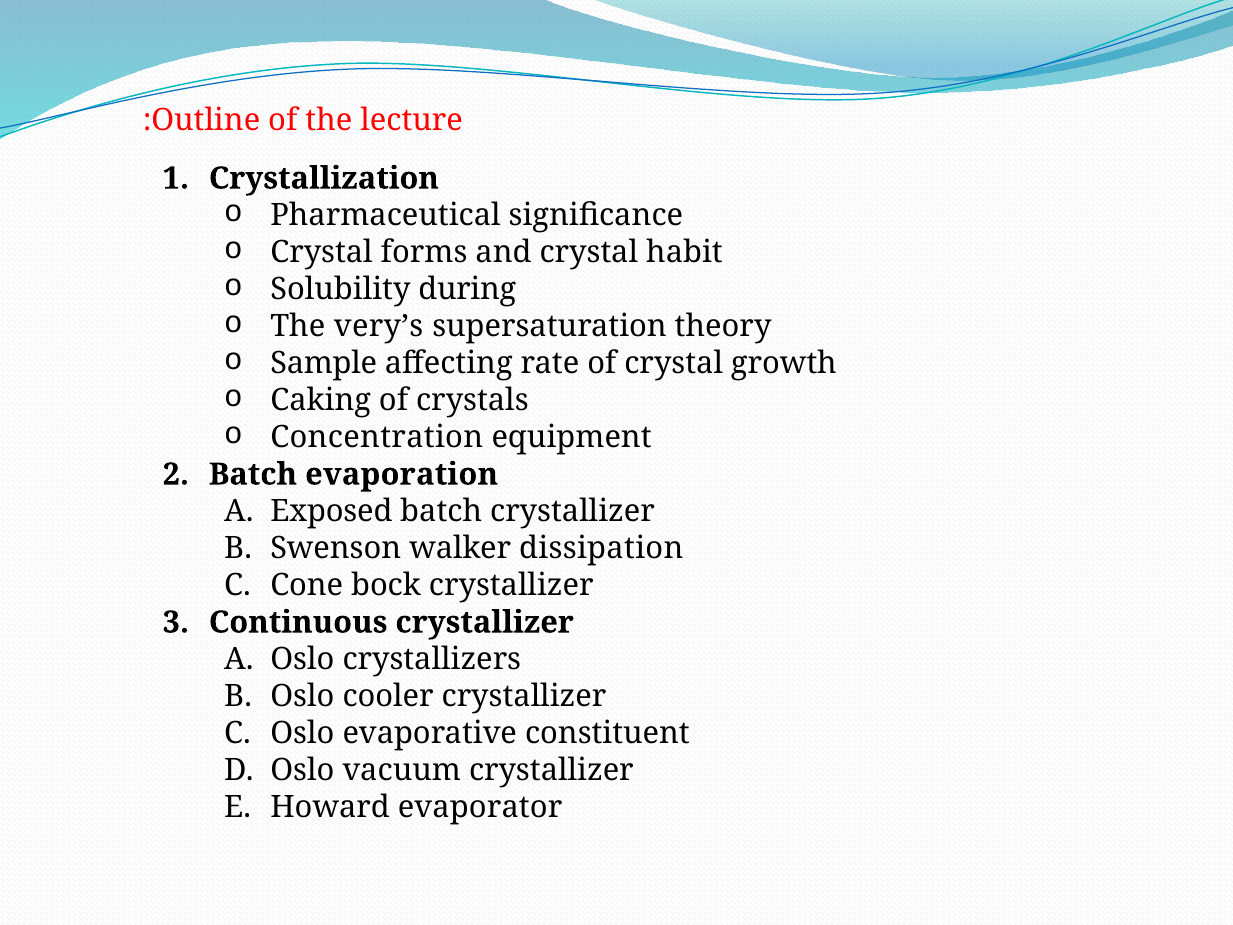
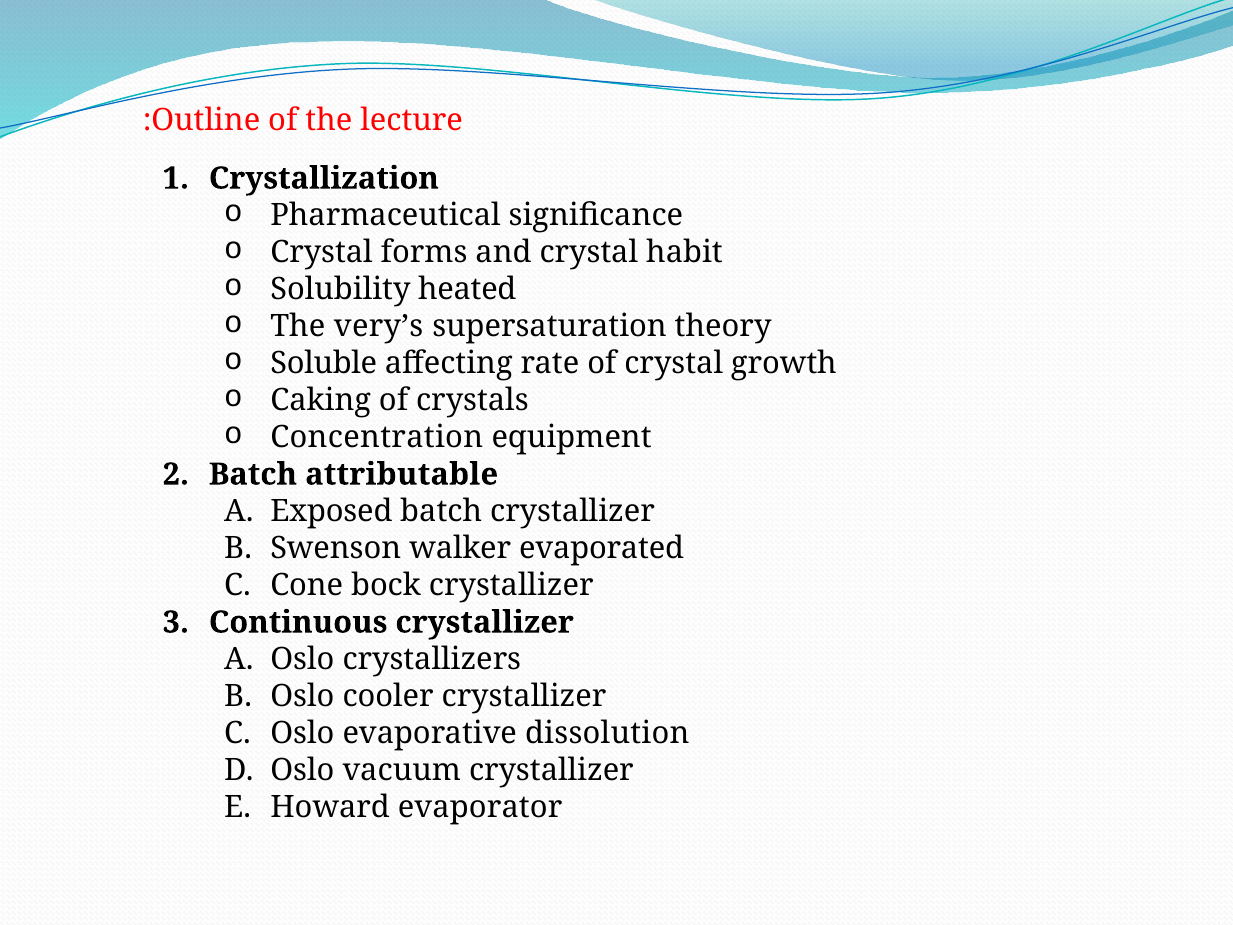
during: during -> heated (467, 289)
Sample: Sample -> Soluble (324, 363)
evaporation: evaporation -> attributable (402, 474)
dissipation: dissipation -> evaporated (602, 548)
constituent: constituent -> dissolution (607, 733)
